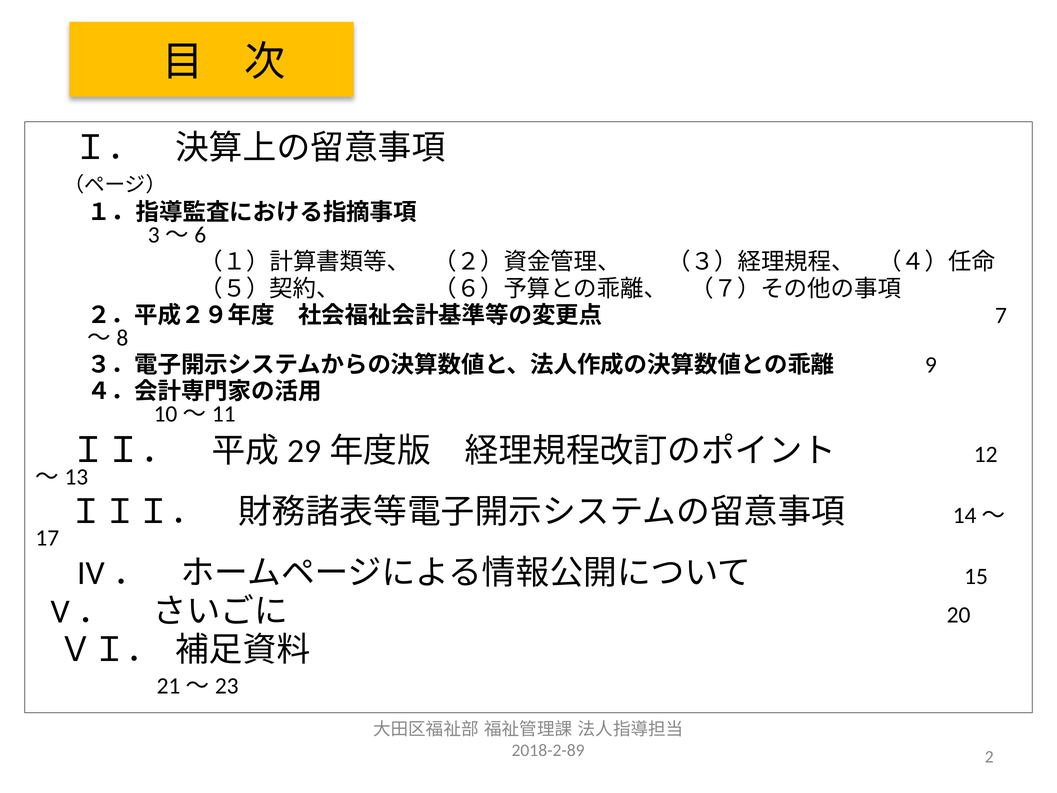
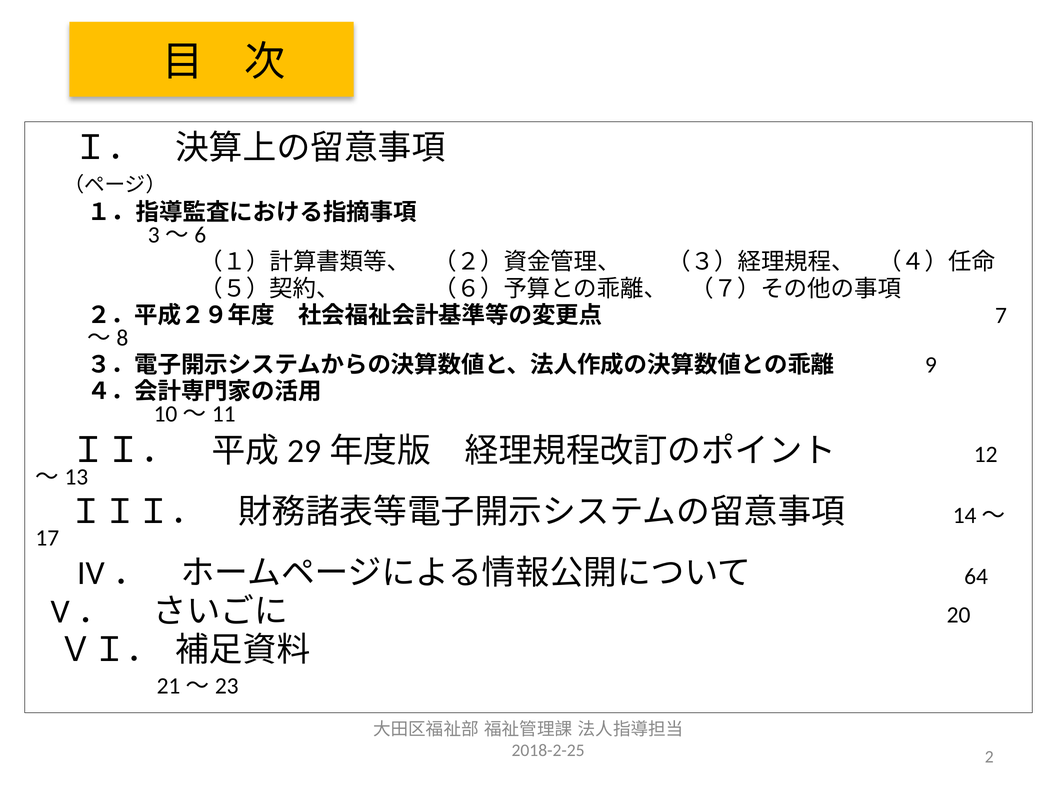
15: 15 -> 64 (976, 576)
2018-2-89: 2018-2-89 -> 2018-2-25 (548, 750)
